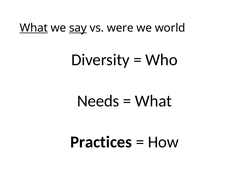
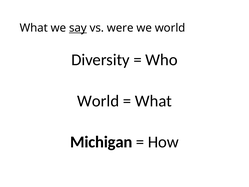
What underline: present -> none (34, 28)
Needs: Needs -> World (98, 101)
Practices: Practices -> Michigan (101, 142)
